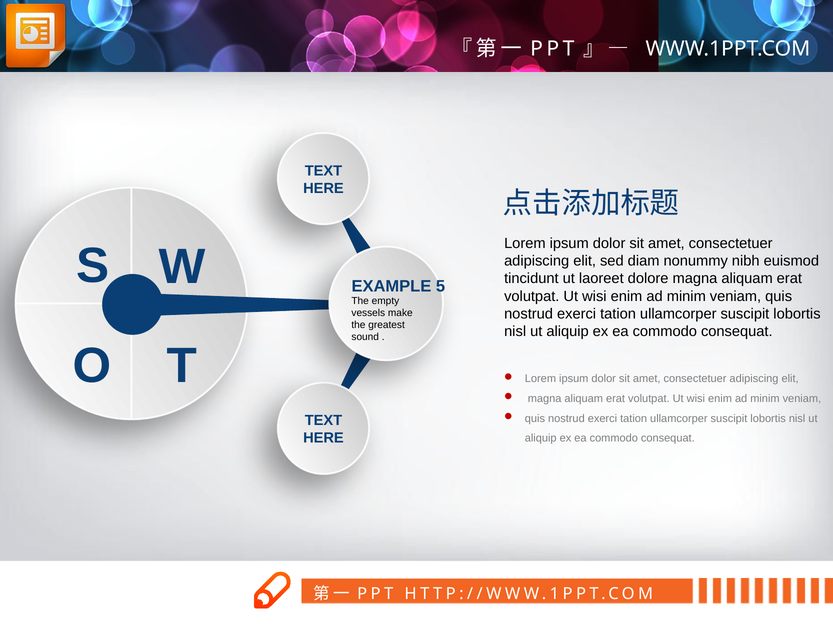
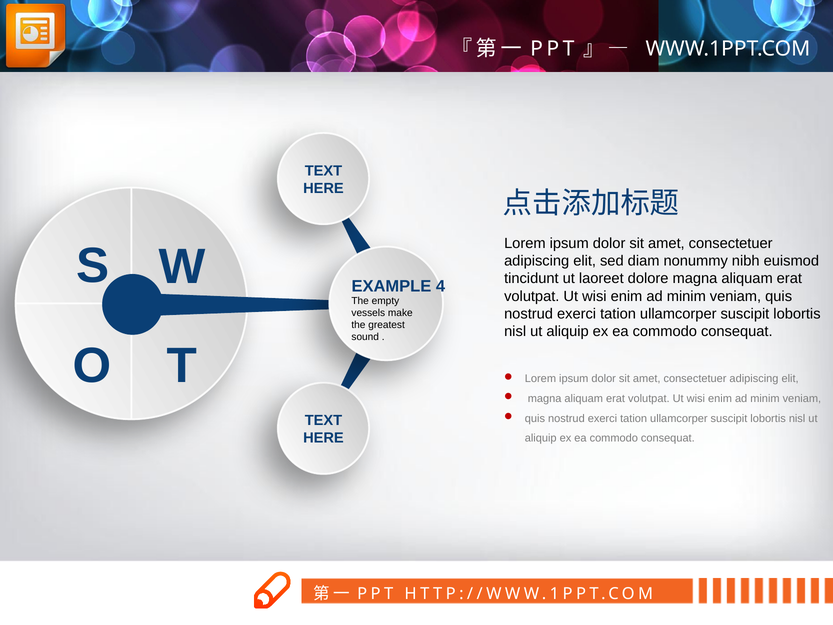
5: 5 -> 4 (440, 286)
